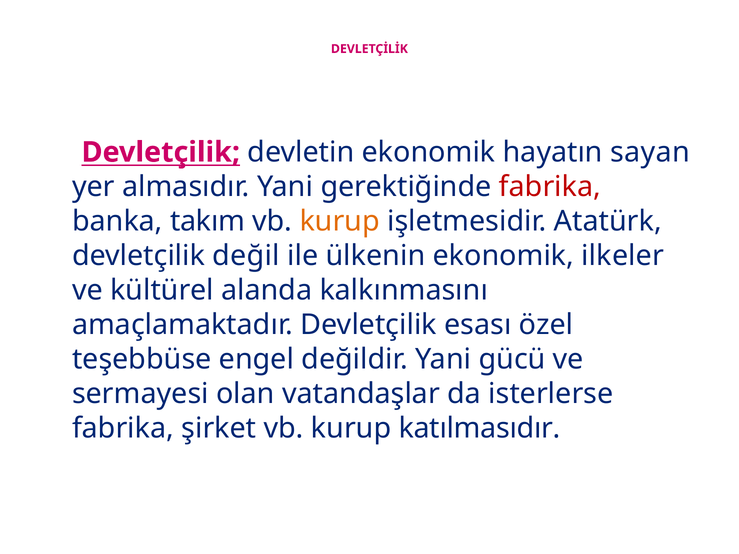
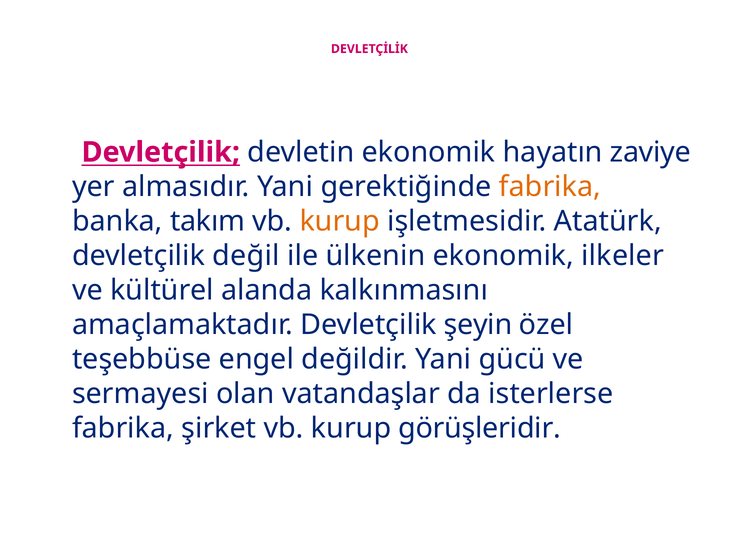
sayan: sayan -> zaviye (650, 152)
fabrika colour: red -> orange (550, 187)
esası: esası -> şeyin (478, 325)
katılmasıdır: katılmasıdır -> görüşleridir (480, 428)
